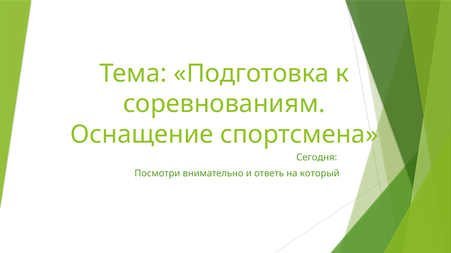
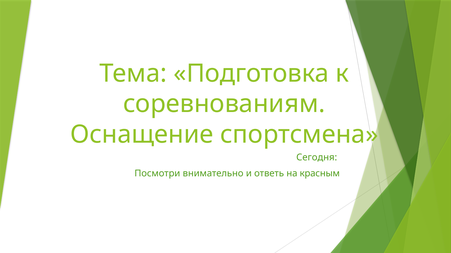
который: который -> красным (320, 174)
